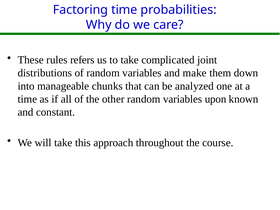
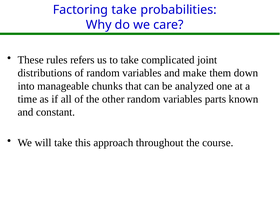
Factoring time: time -> take (124, 10)
upon: upon -> parts (215, 99)
